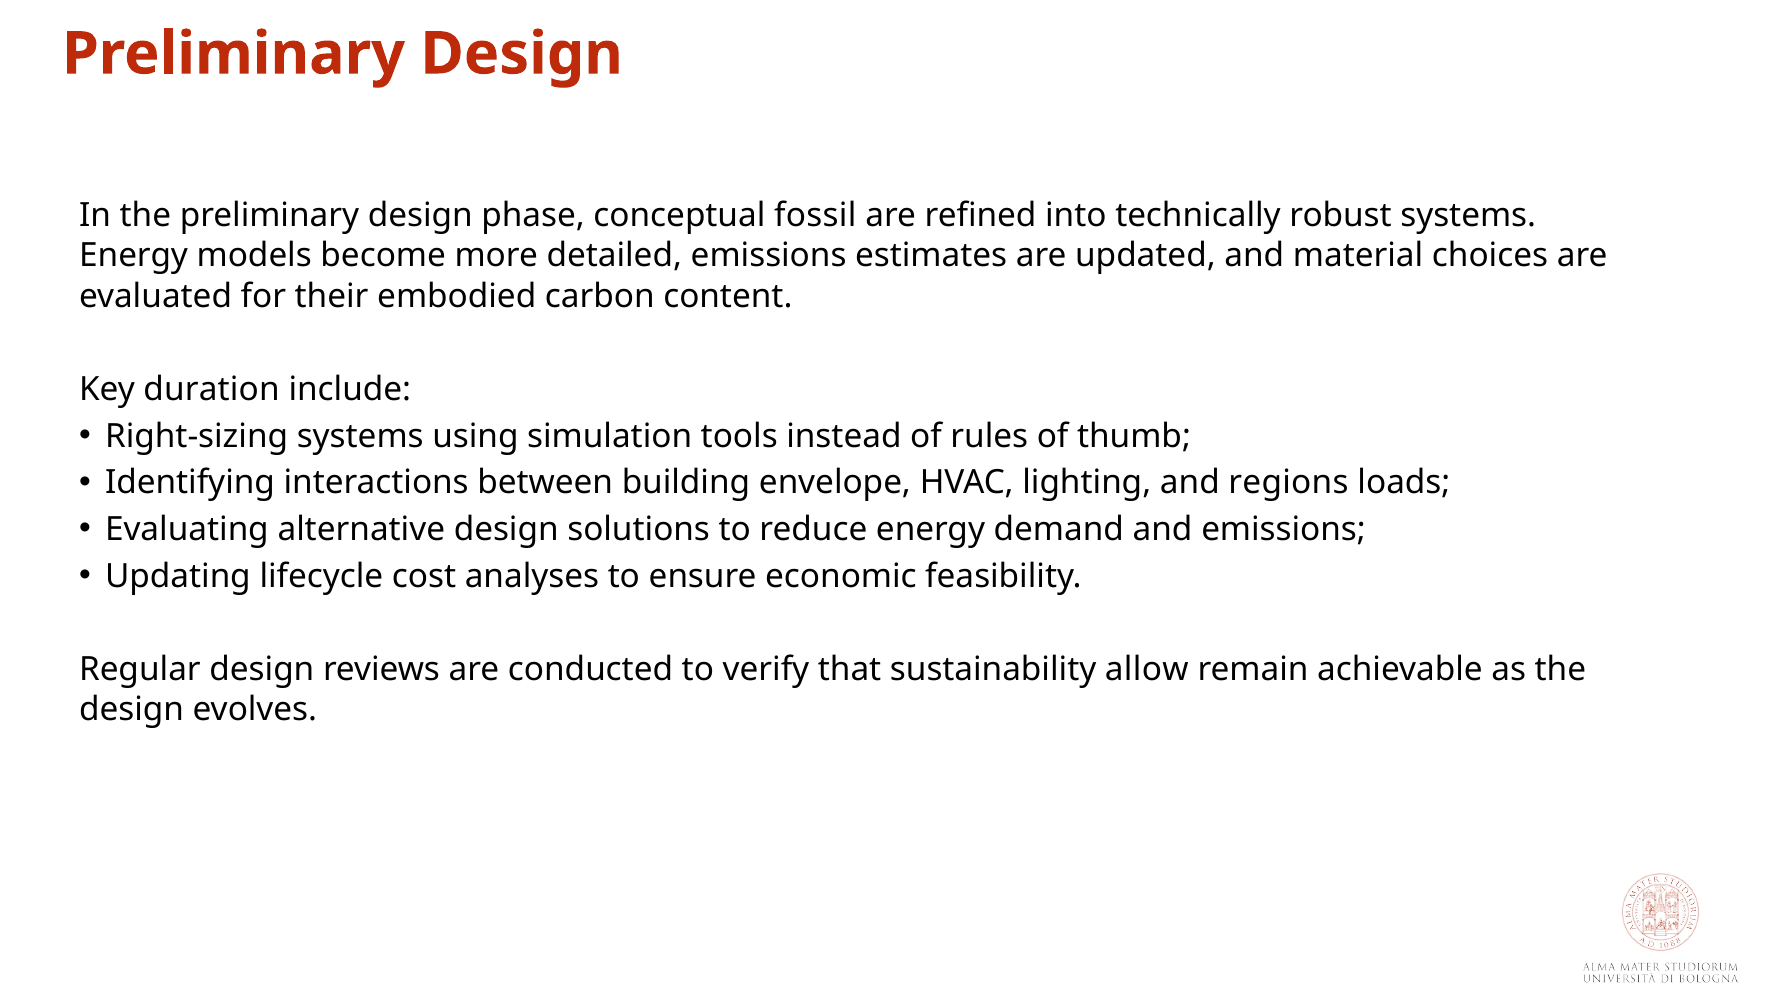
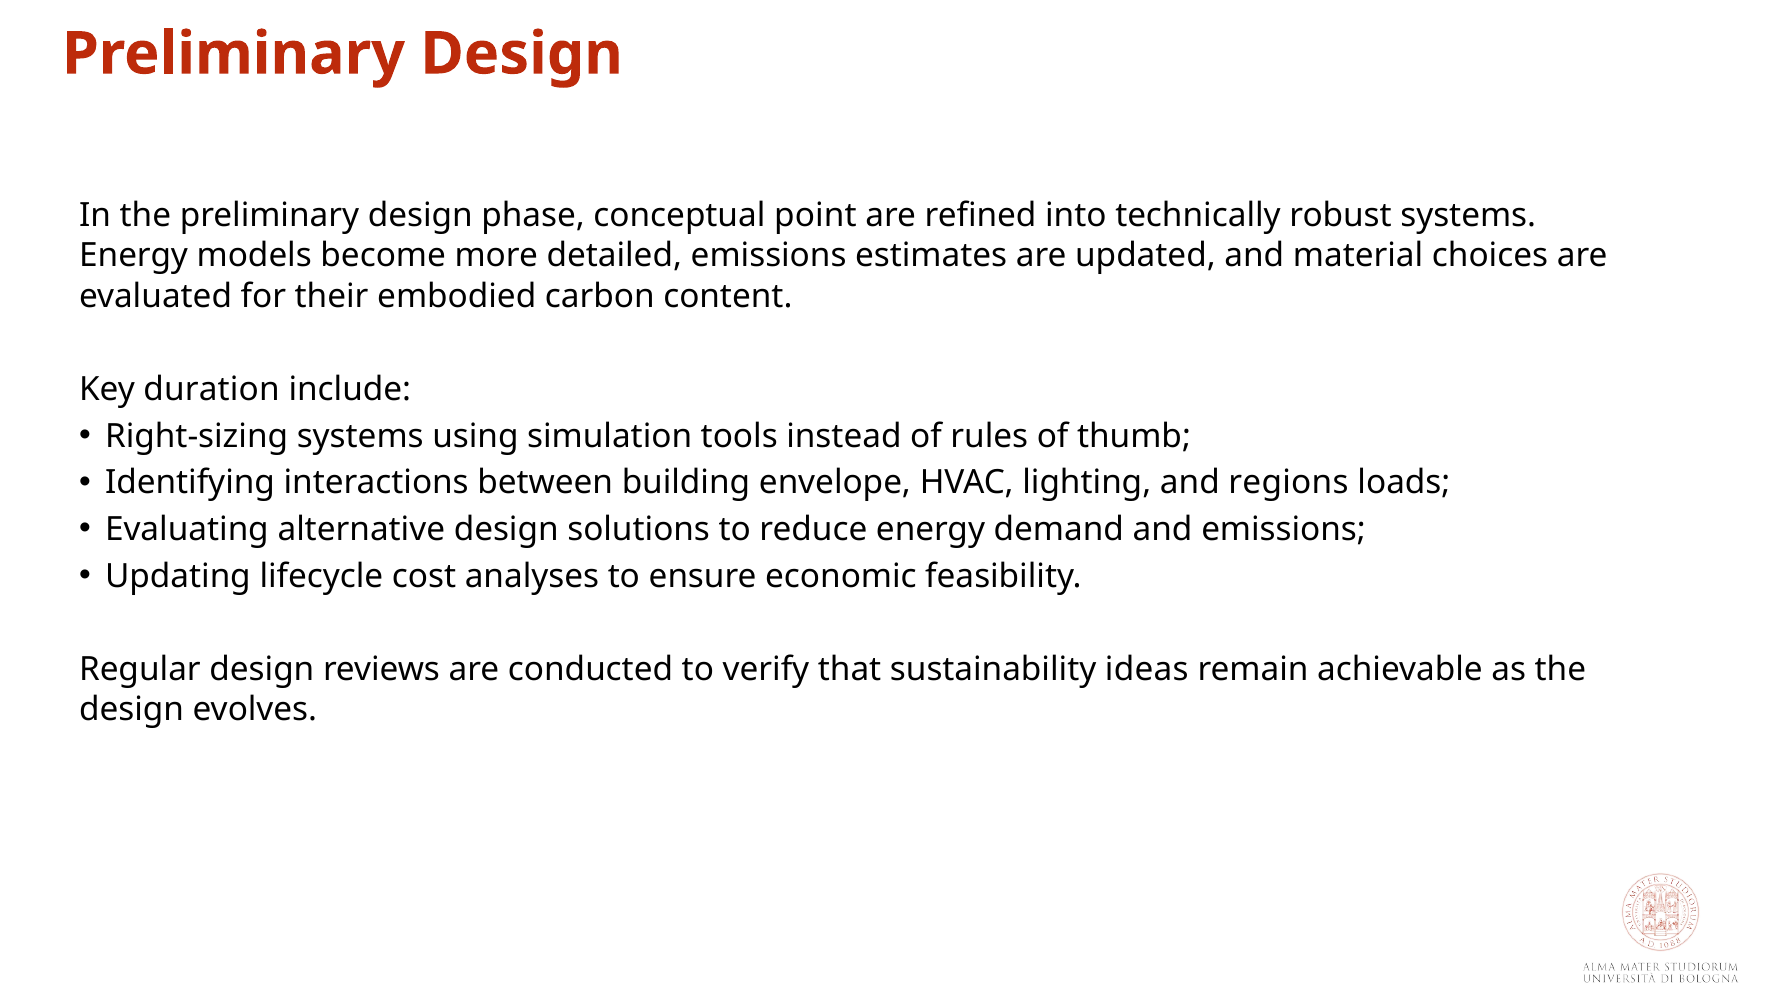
fossil: fossil -> point (815, 216)
allow: allow -> ideas (1147, 670)
